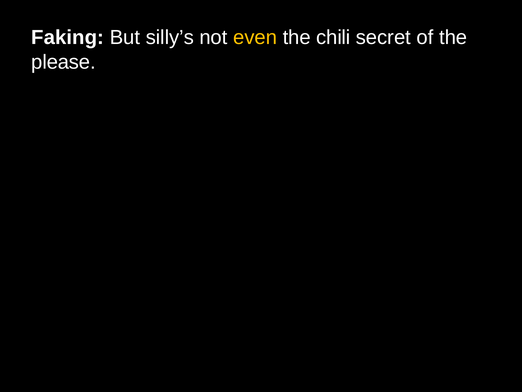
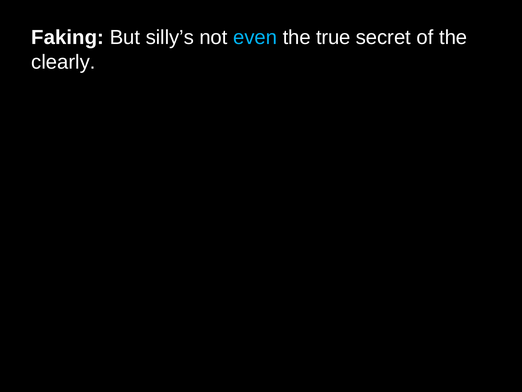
even colour: yellow -> light blue (255, 38)
chili: chili -> true (333, 38)
please: please -> clearly (63, 62)
